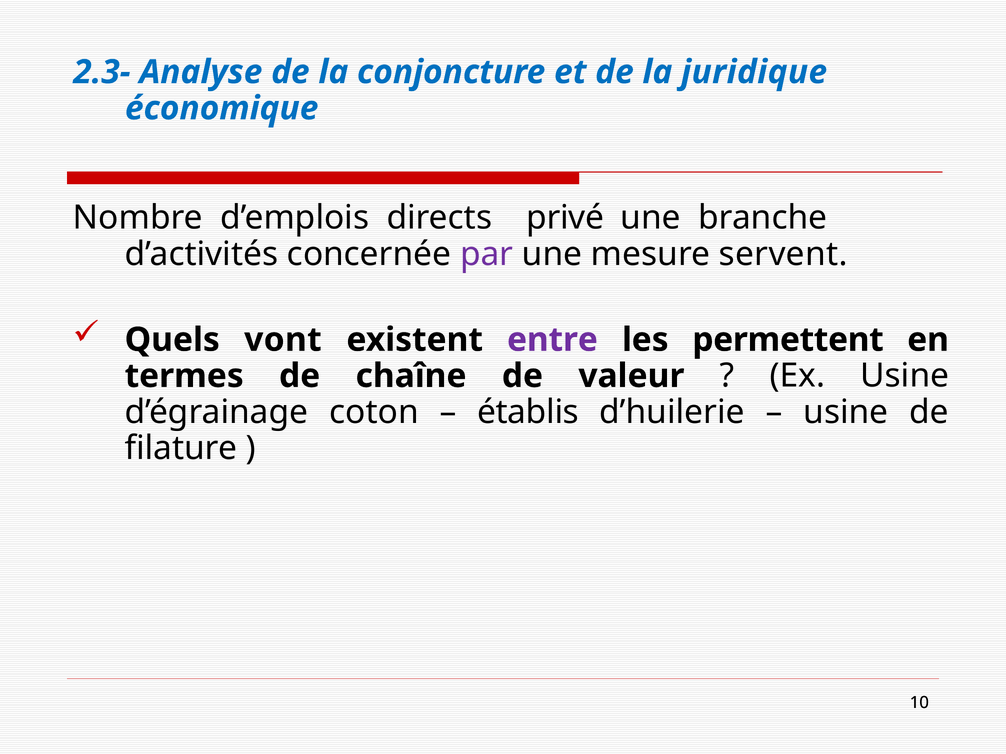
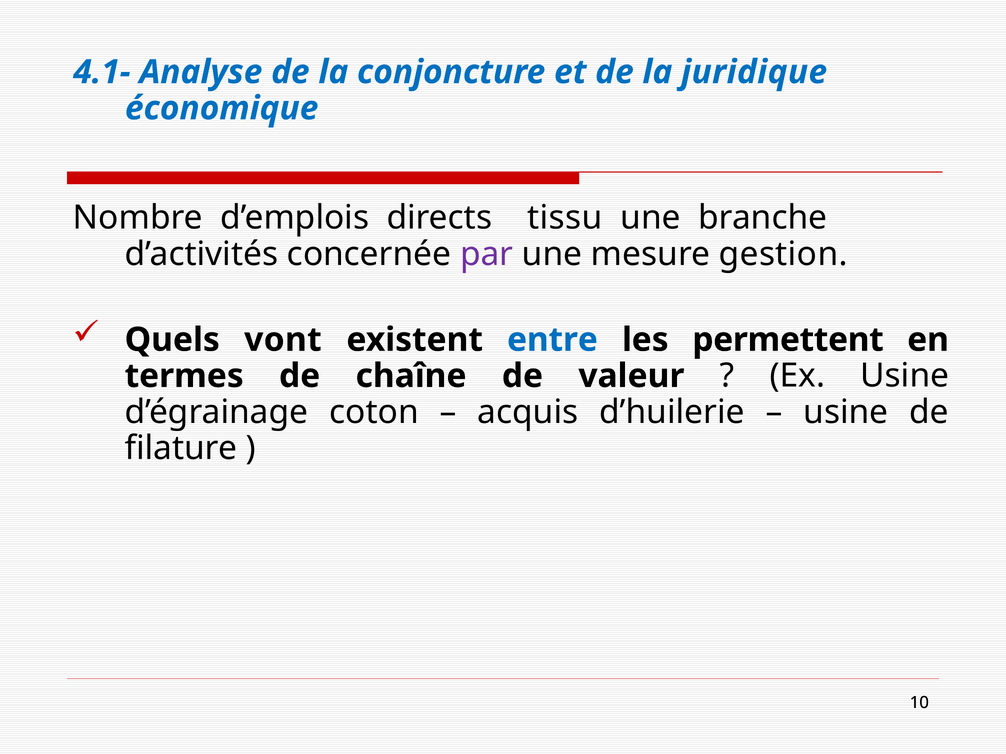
2.3-: 2.3- -> 4.1- (102, 72)
privé: privé -> tissu (565, 218)
servent: servent -> gestion (783, 254)
entre colour: purple -> blue (552, 340)
établis: établis -> acquis (528, 412)
